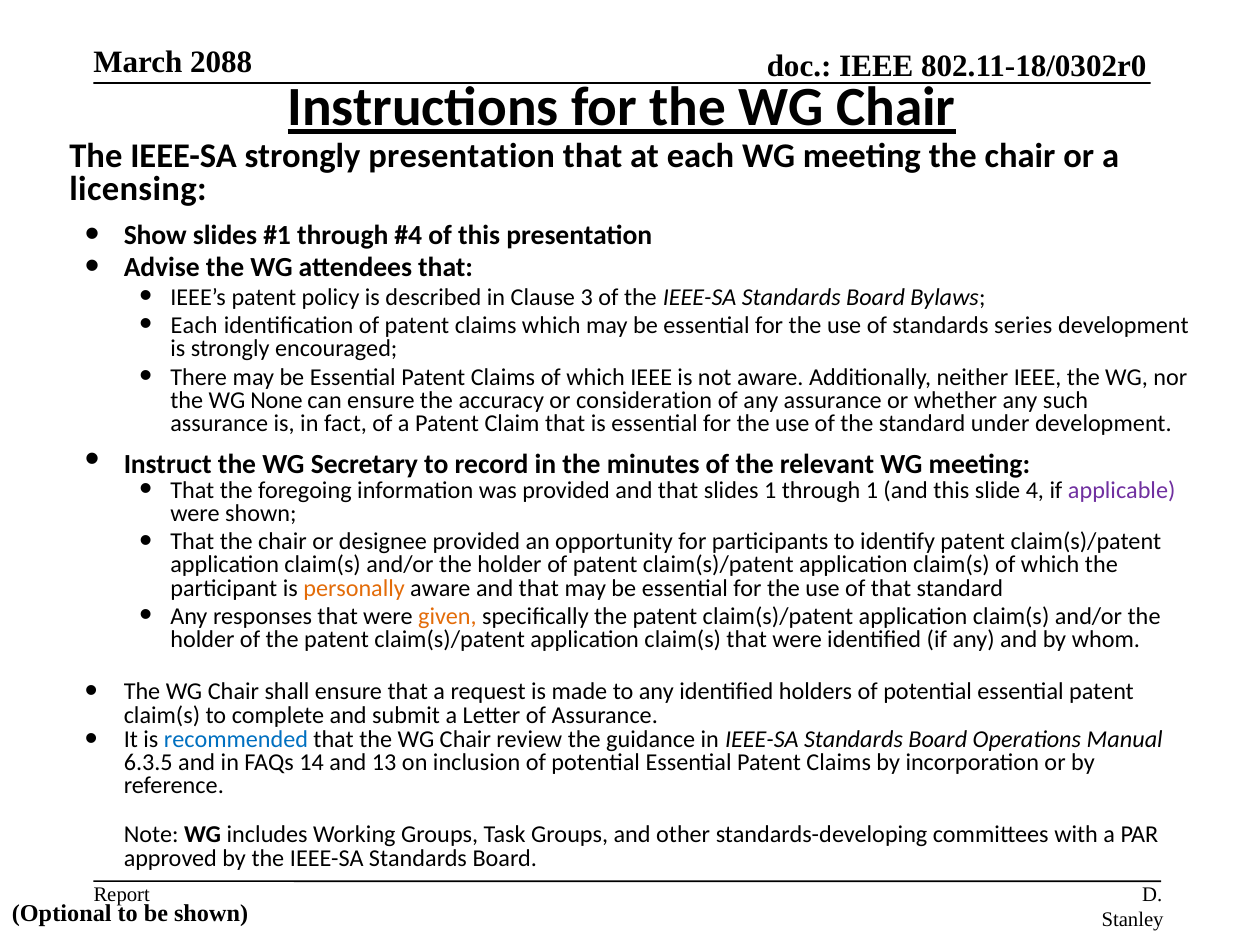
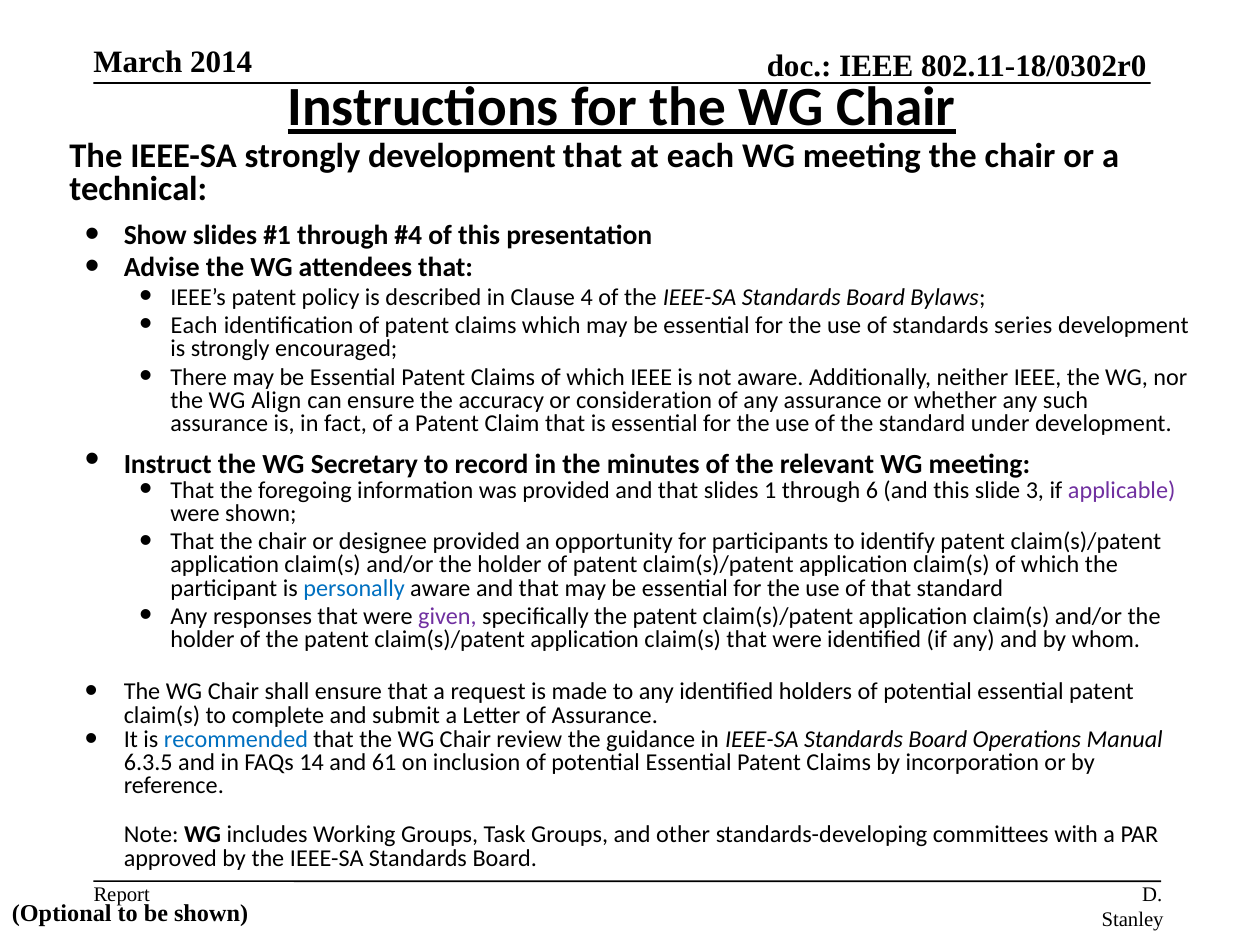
2088: 2088 -> 2014 (221, 63)
strongly presentation: presentation -> development (462, 156)
licensing: licensing -> technical (138, 189)
3: 3 -> 4 (587, 297)
None: None -> Align (276, 400)
through 1: 1 -> 6 (872, 490)
4: 4 -> 3 (1035, 490)
personally colour: orange -> blue (354, 588)
given colour: orange -> purple (447, 616)
13: 13 -> 61 (384, 763)
